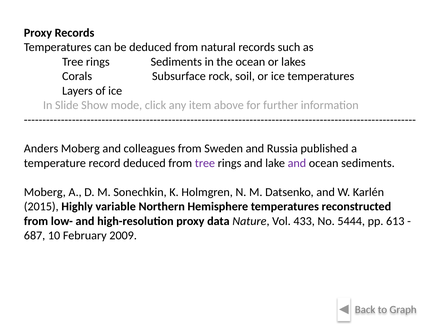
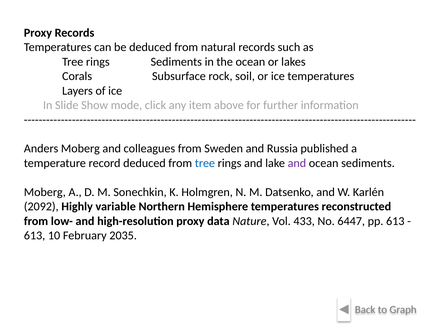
tree colour: purple -> blue (205, 163)
2015: 2015 -> 2092 (41, 206)
5444: 5444 -> 6447 (351, 221)
687: 687 -> 613 (35, 235)
2009: 2009 -> 2035 (123, 235)
